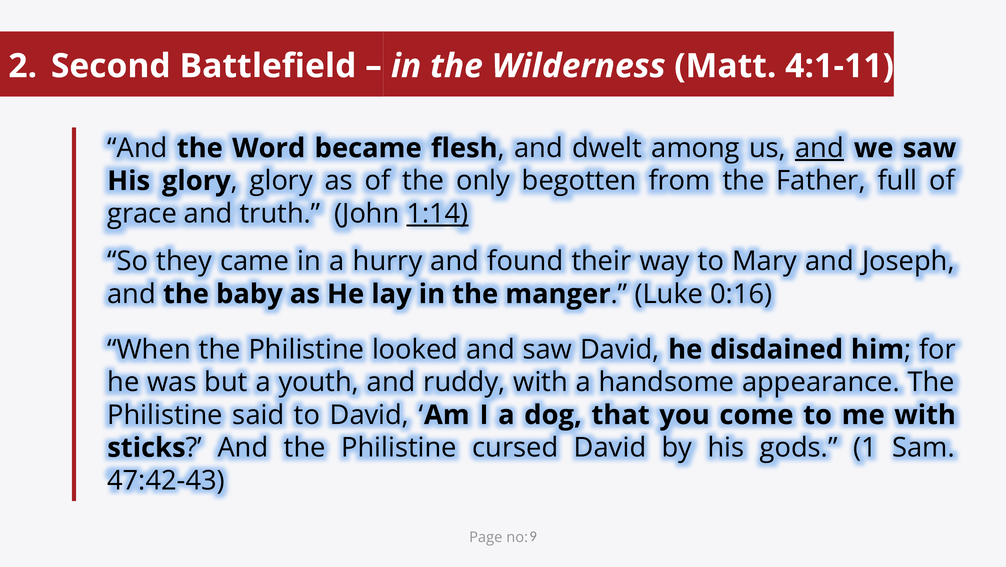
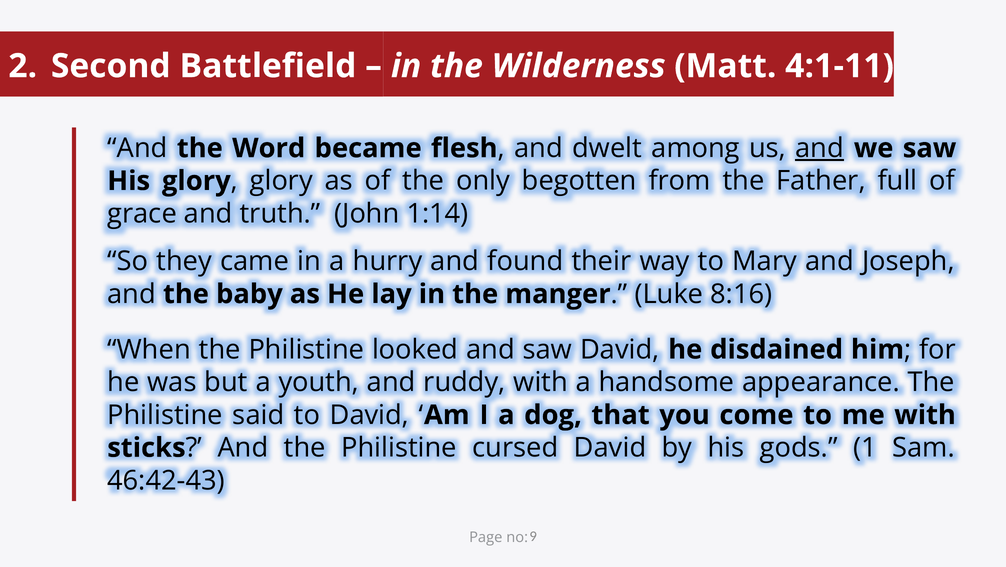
1:14 underline: present -> none (438, 214)
0:16: 0:16 -> 8:16 (741, 294)
47:42-43: 47:42-43 -> 46:42-43 (166, 481)
